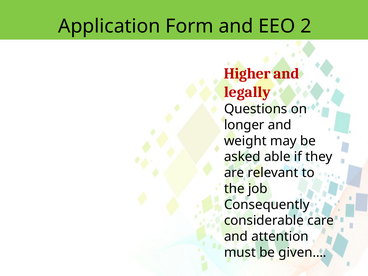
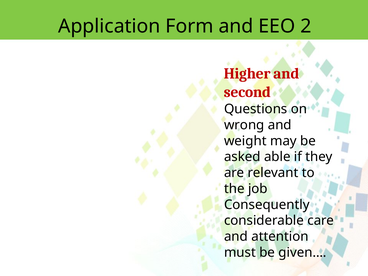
legally: legally -> second (247, 92)
longer: longer -> wrong (244, 125)
